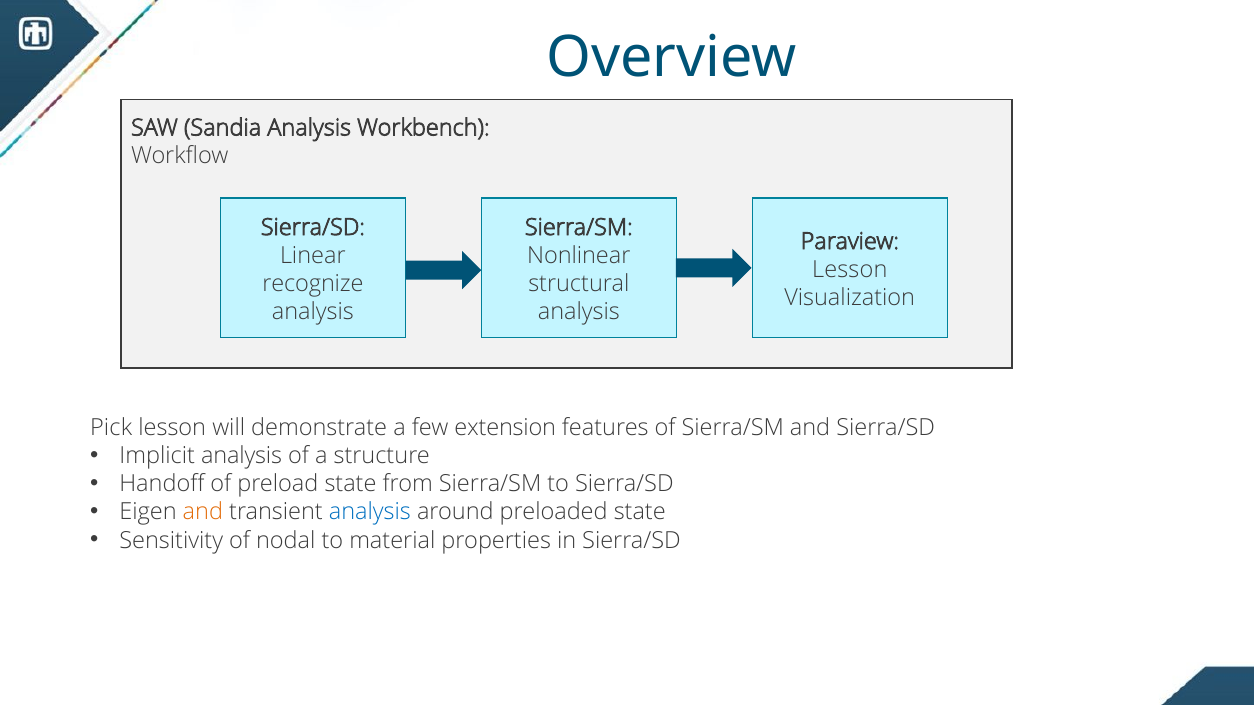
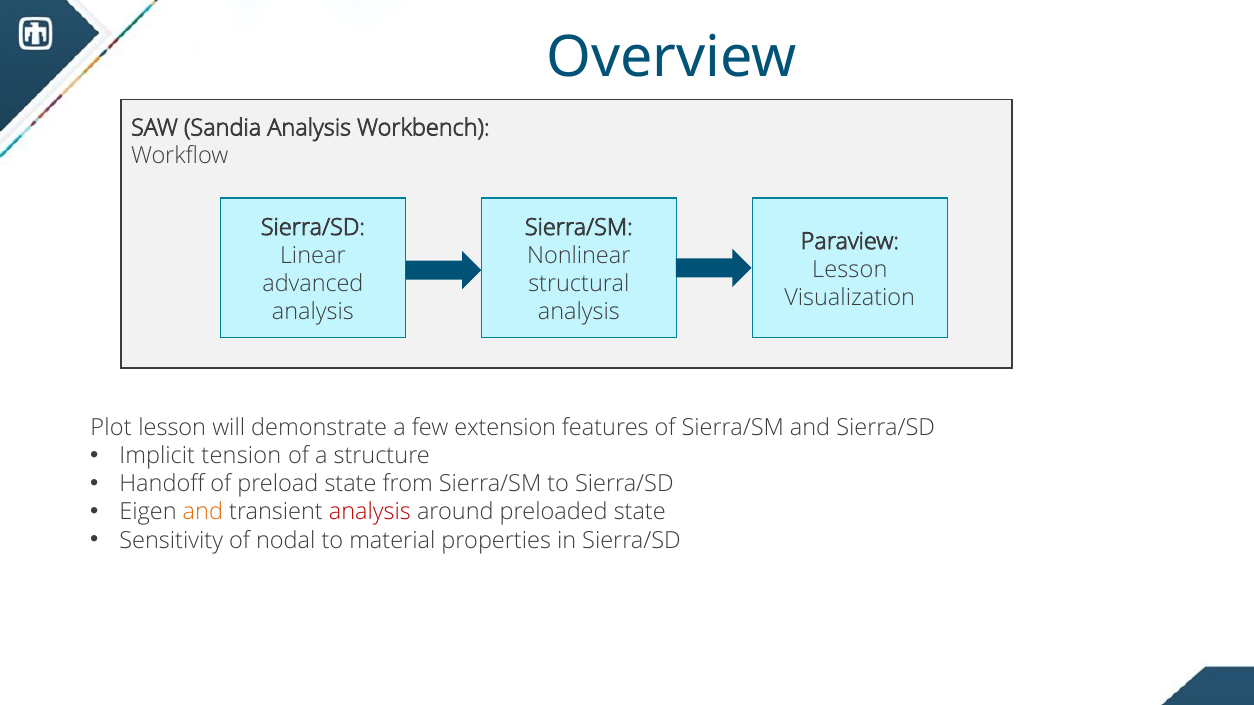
recognize: recognize -> advanced (313, 284)
Pick: Pick -> Plot (111, 428)
Implicit analysis: analysis -> tension (241, 456)
analysis colour: blue -> red (370, 512)
